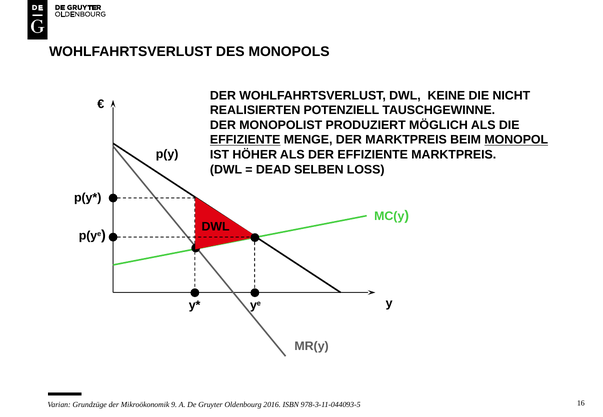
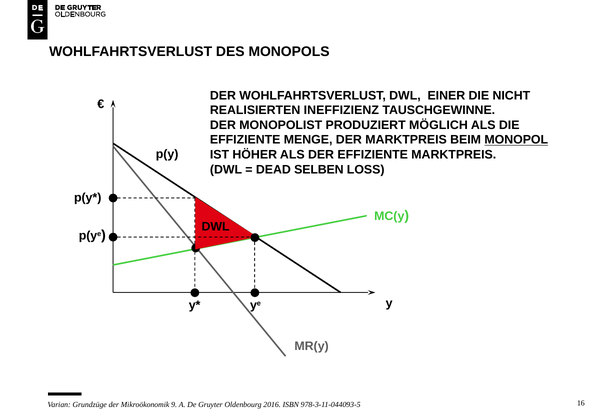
KEINE: KEINE -> EINER (446, 96)
POTENZIELL: POTENZIELL -> INEFFIZIENZ (341, 110)
EFFIZIENTE underline: present -> none (245, 140)
